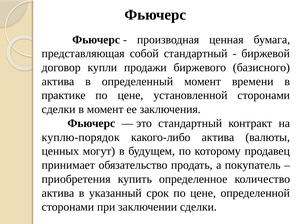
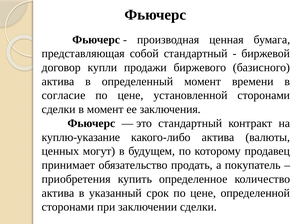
практике: практике -> согласие (64, 95)
куплю-порядок: куплю-порядок -> куплю-указание (81, 137)
